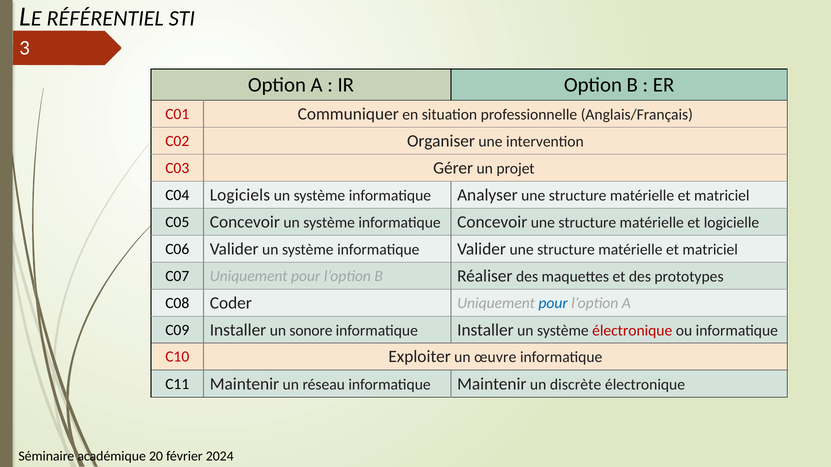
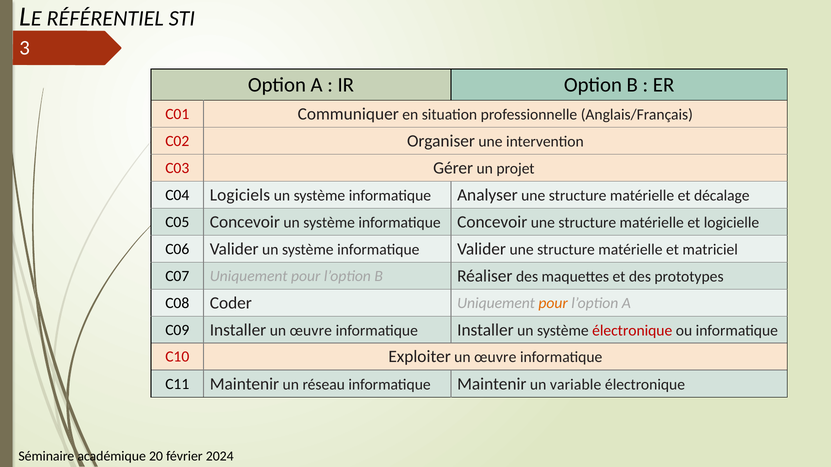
matriciel: matriciel -> décalage (722, 196)
pour colour: blue -> orange (553, 303)
Installer un sonore: sonore -> œuvre (311, 331)
discrète: discrète -> variable (576, 385)
